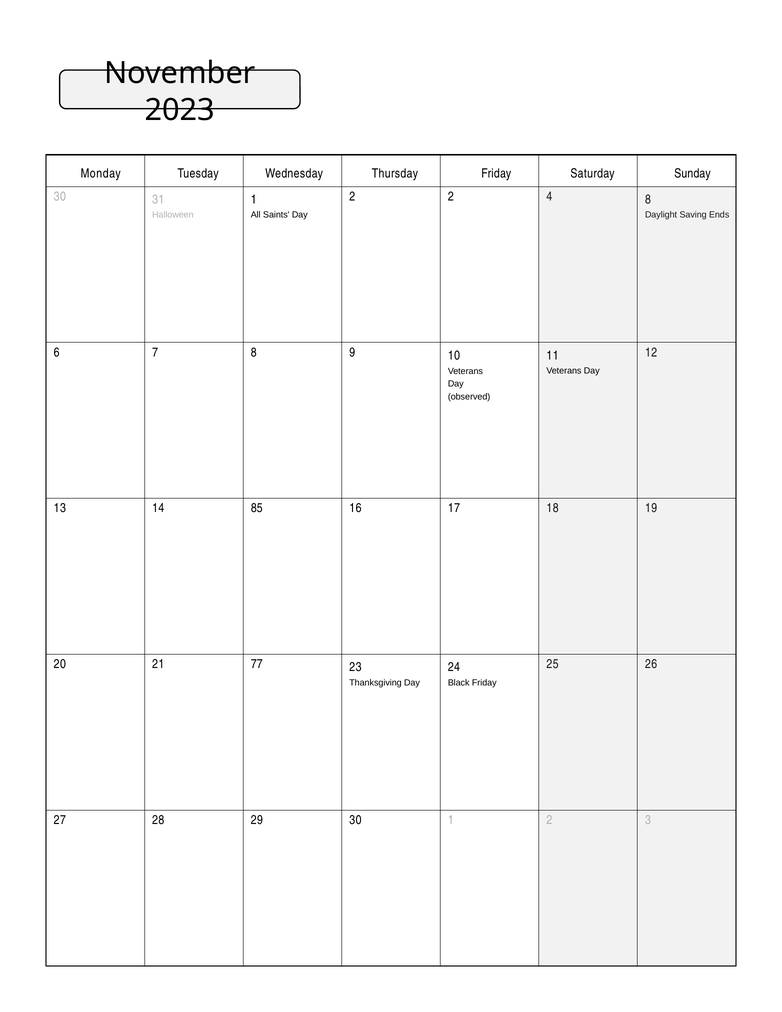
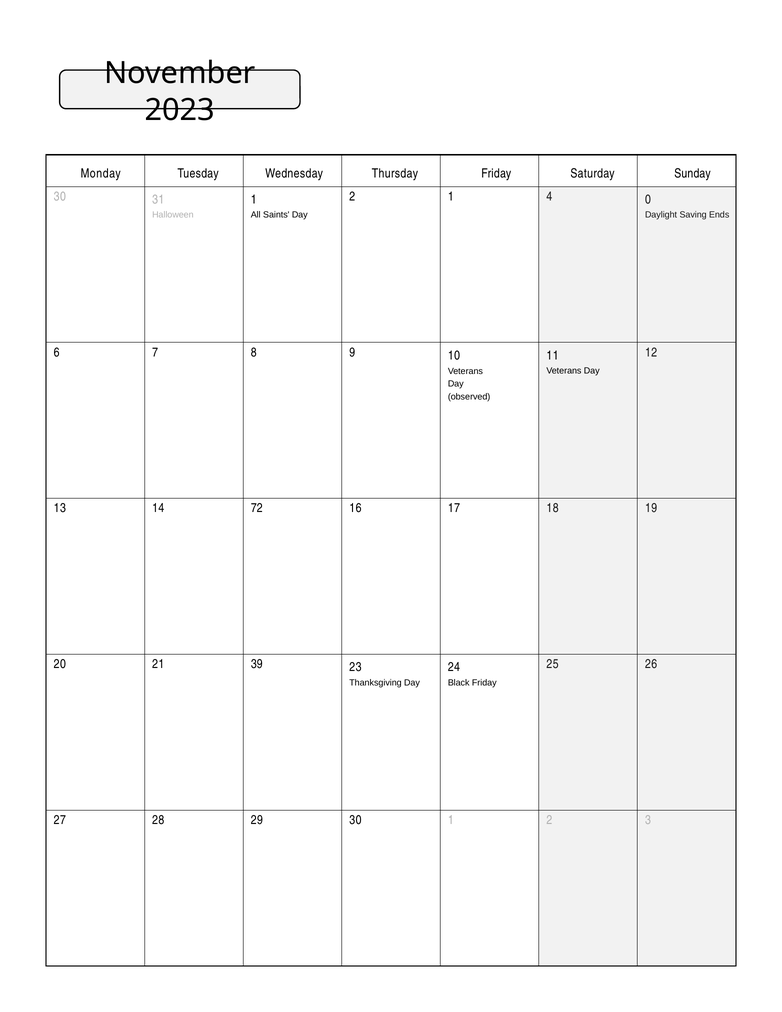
2 2: 2 -> 1 (451, 196)
4 8: 8 -> 0 (648, 199)
85: 85 -> 72 (257, 508)
77: 77 -> 39 (257, 664)
